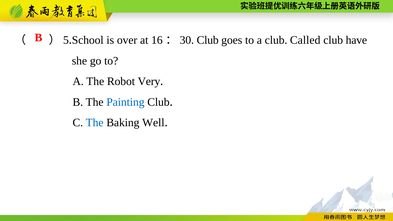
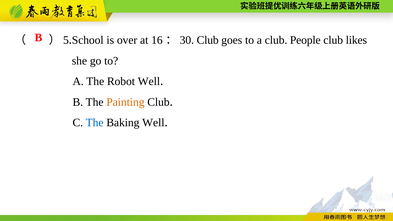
Called: Called -> People (305, 40)
have: have -> likes (356, 40)
Robot Very: Very -> Well (149, 81)
Painting colour: blue -> orange (125, 102)
